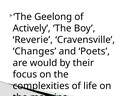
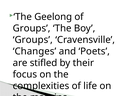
Actively: Actively -> Groups (32, 28)
Reverie: Reverie -> Groups (33, 40)
would: would -> stifled (44, 63)
